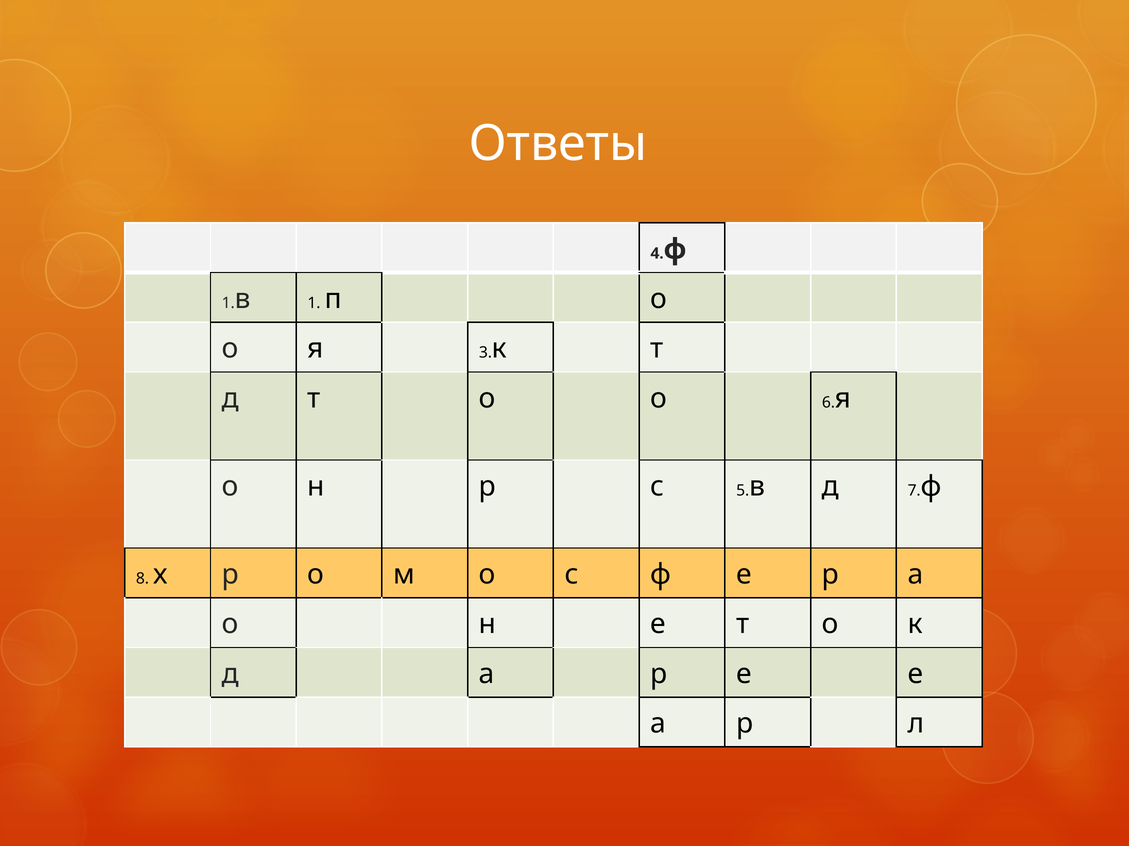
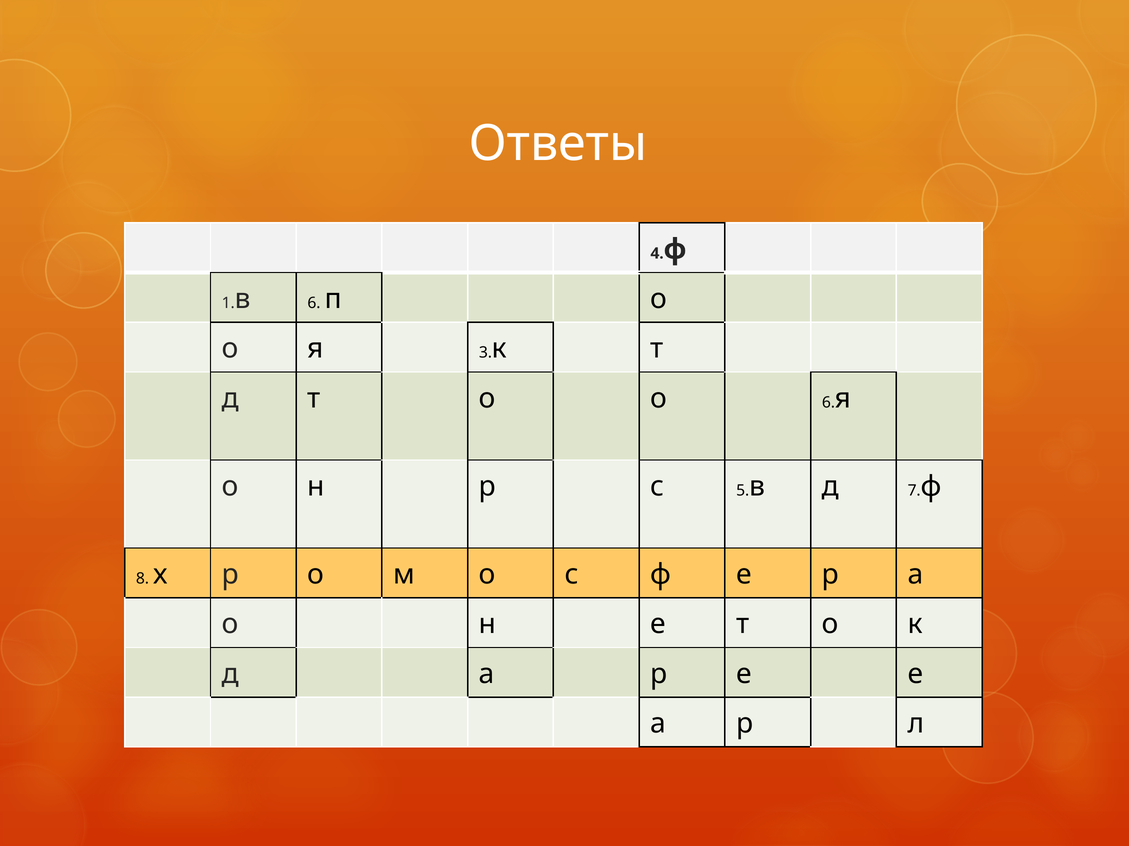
1: 1 -> 6 (314, 303)
